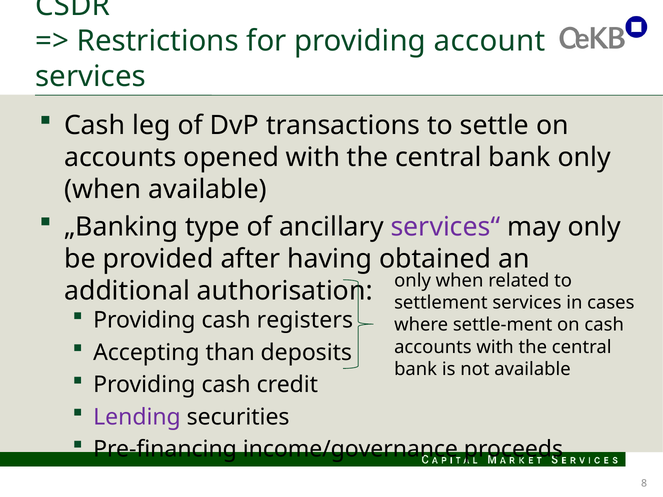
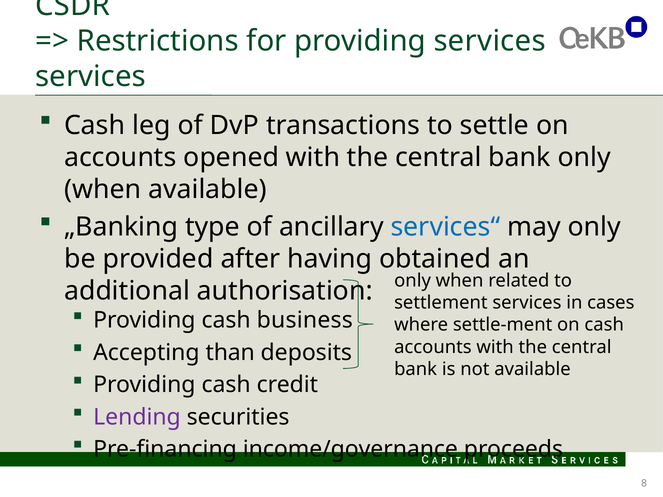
providing account: account -> services (490, 41)
services“ colour: purple -> blue (445, 227)
registers: registers -> business (305, 321)
